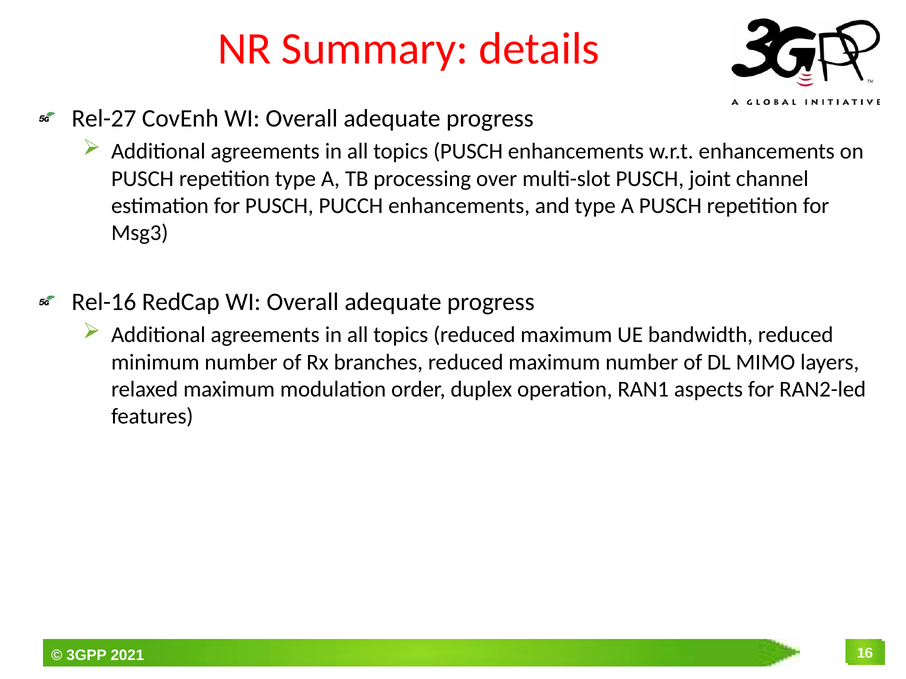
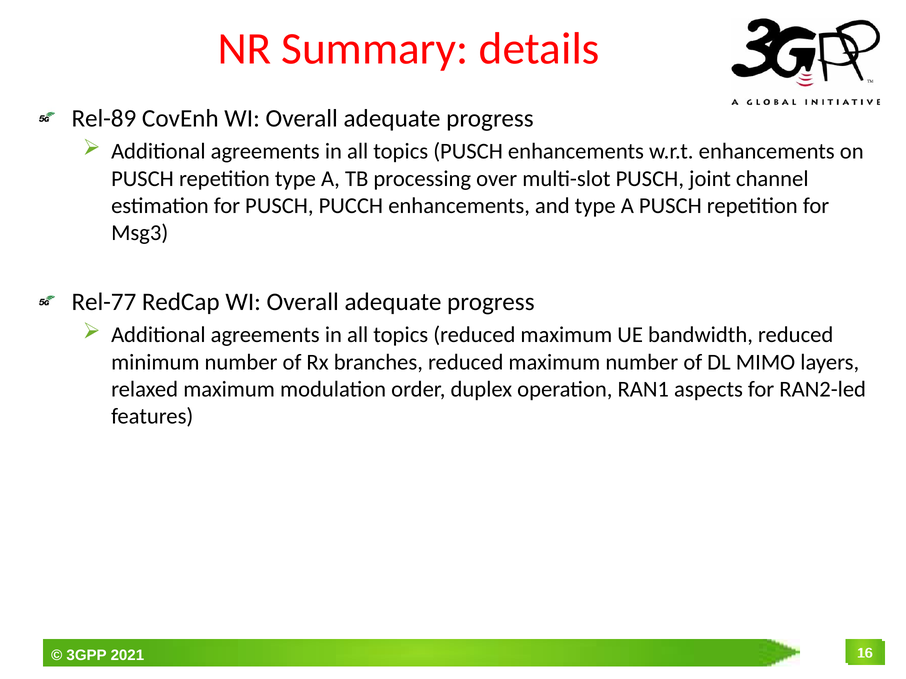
Rel-27: Rel-27 -> Rel-89 (104, 118)
Rel-16: Rel-16 -> Rel-77 (104, 302)
